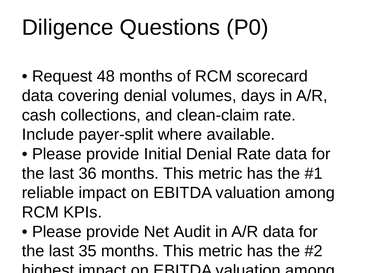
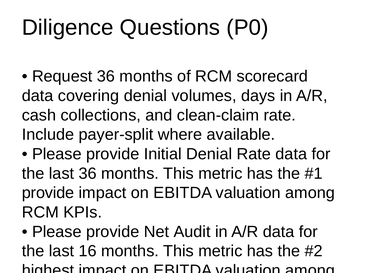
Request 48: 48 -> 36 (106, 77)
reliable: reliable -> provide (48, 193)
35: 35 -> 16 (88, 252)
